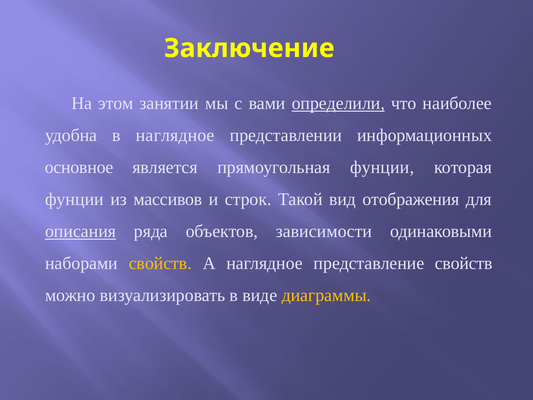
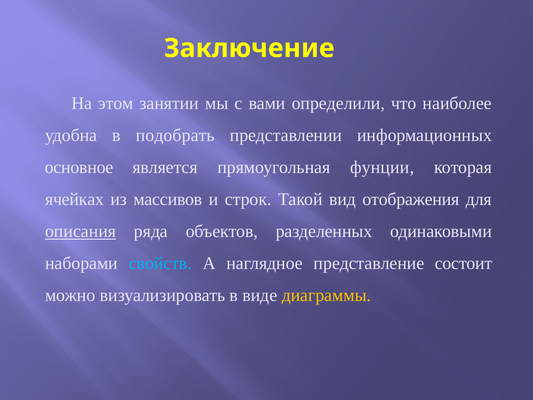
определили underline: present -> none (338, 103)
в наглядное: наглядное -> подобрать (175, 135)
фунции: фунции -> ячейках (75, 199)
зависимости: зависимости -> разделенных (324, 231)
свойств colour: yellow -> light blue (160, 263)
представление свойств: свойств -> состоит (464, 263)
